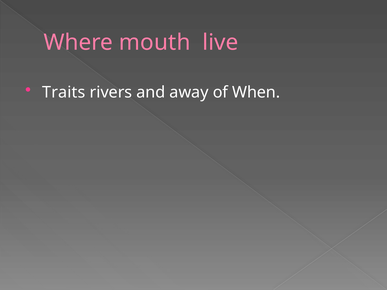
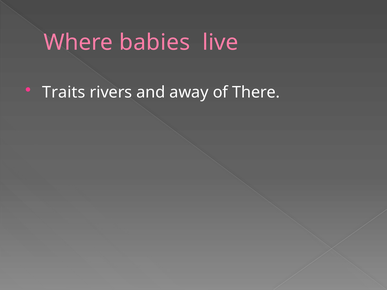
mouth: mouth -> babies (155, 42)
When: When -> There (256, 92)
